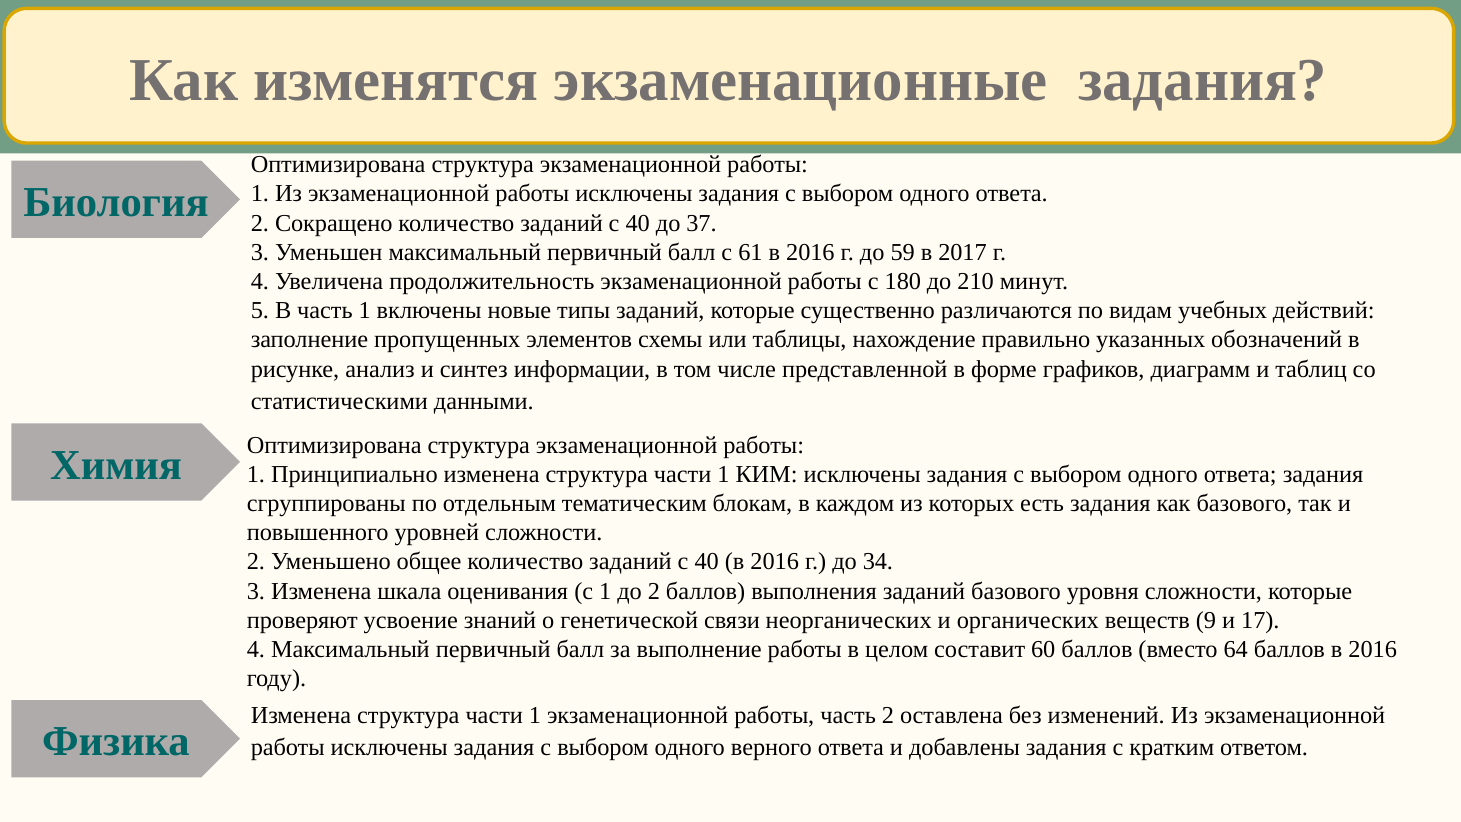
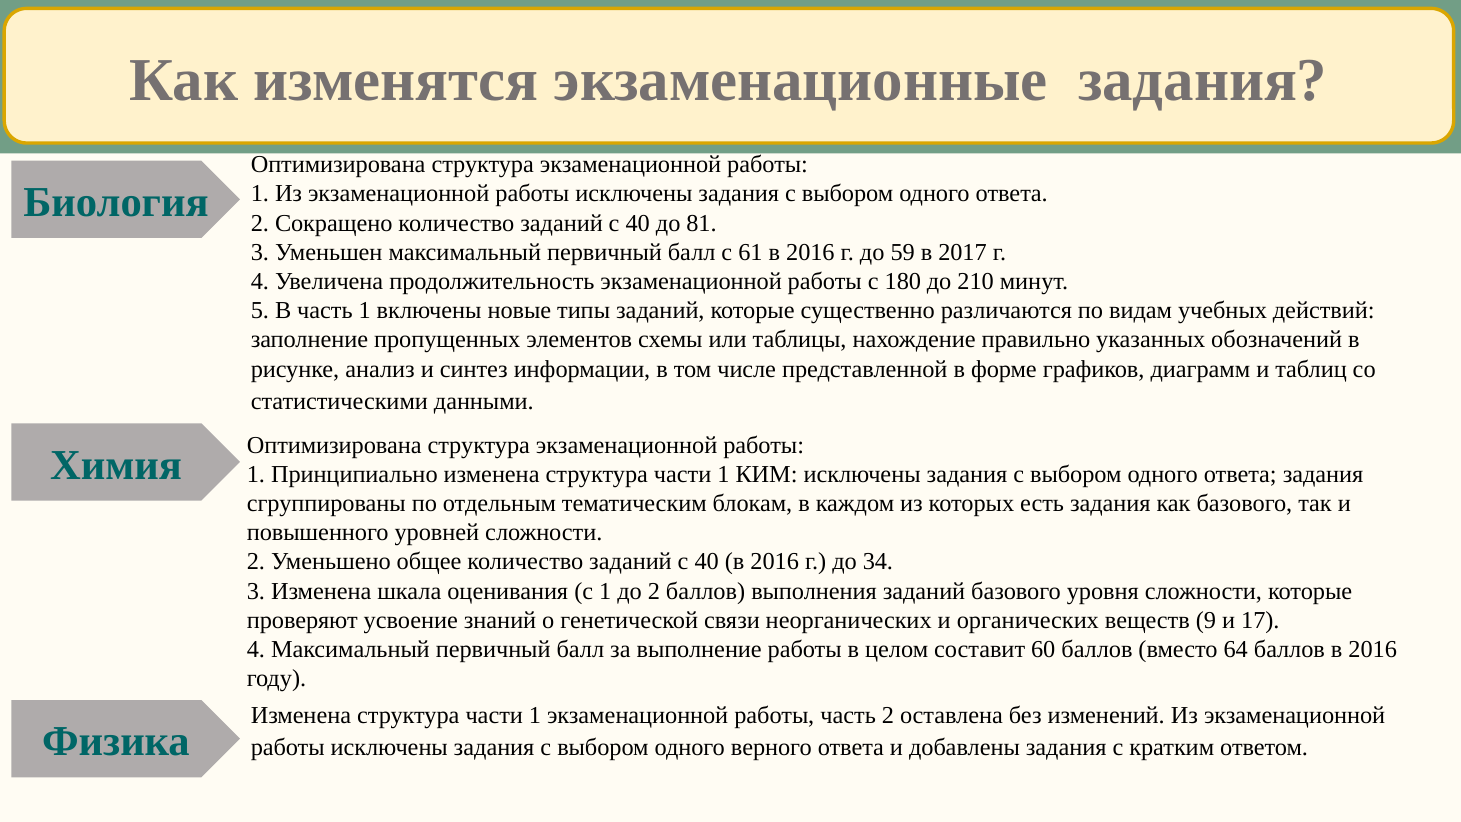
37: 37 -> 81 (701, 223)
